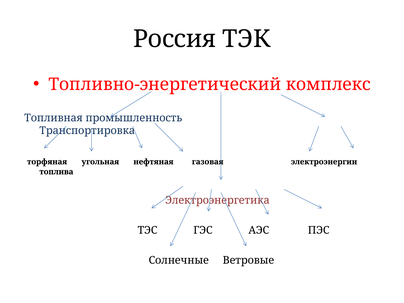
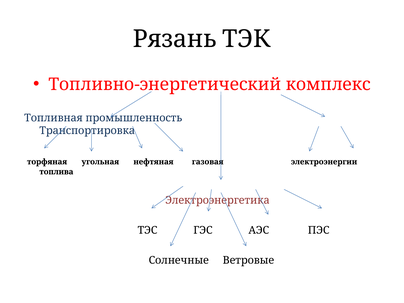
Россия: Россия -> Рязань (175, 39)
